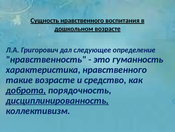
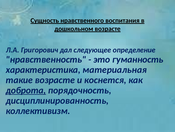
характеристика нравственного: нравственного -> материальная (115, 69)
средство: средство -> коснется (105, 80)
дисциплинированность underline: present -> none (57, 100)
